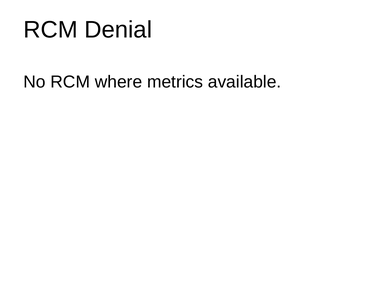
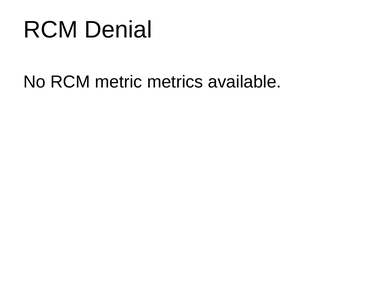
where: where -> metric (119, 82)
